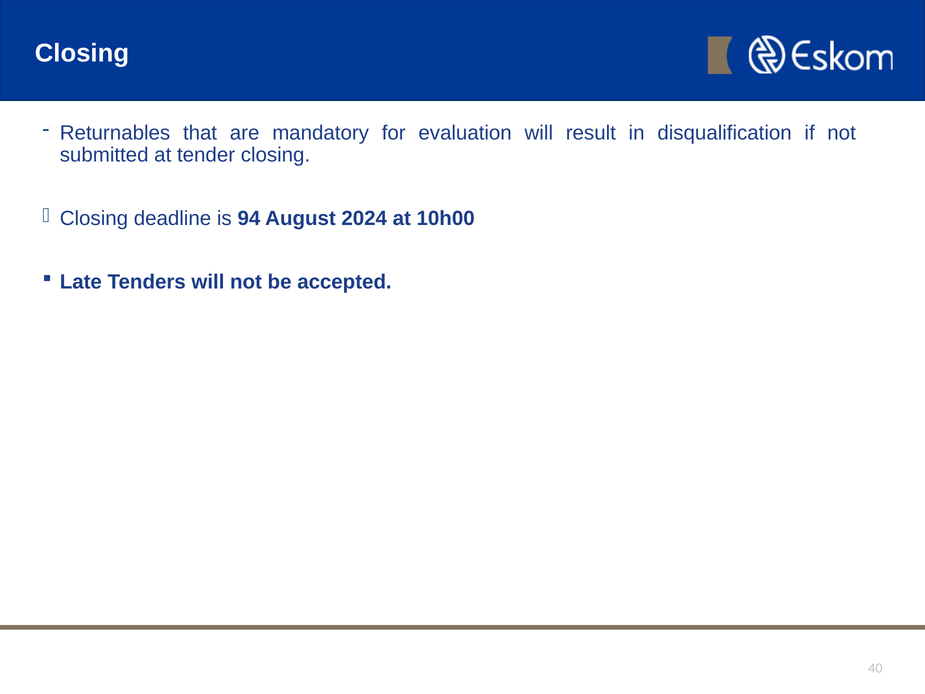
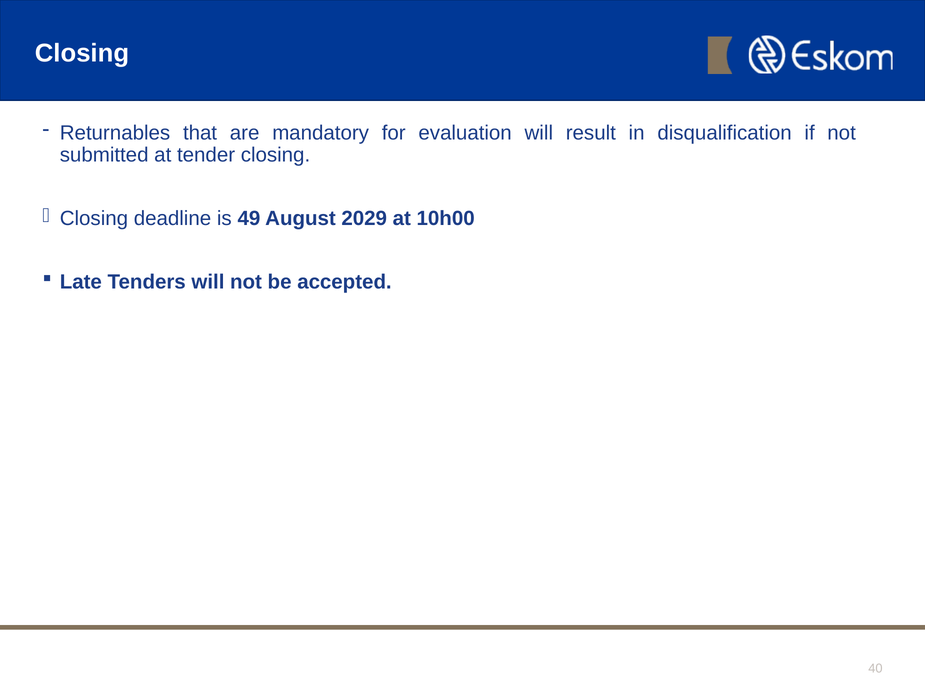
94: 94 -> 49 (249, 218)
2024: 2024 -> 2029 (364, 218)
